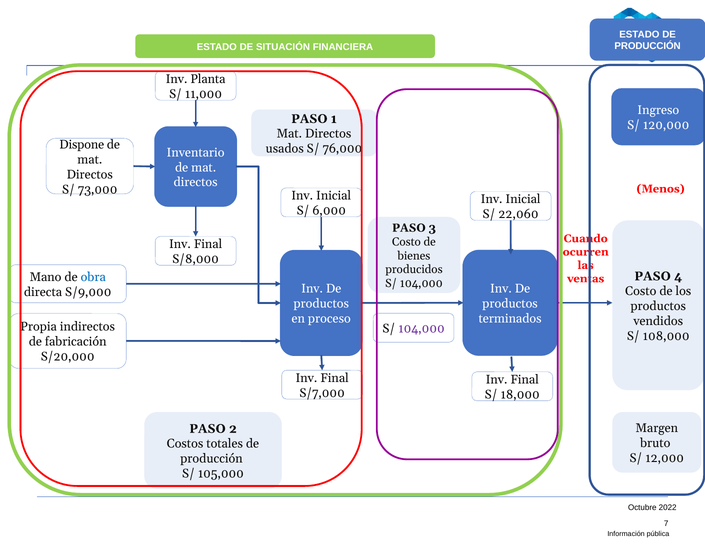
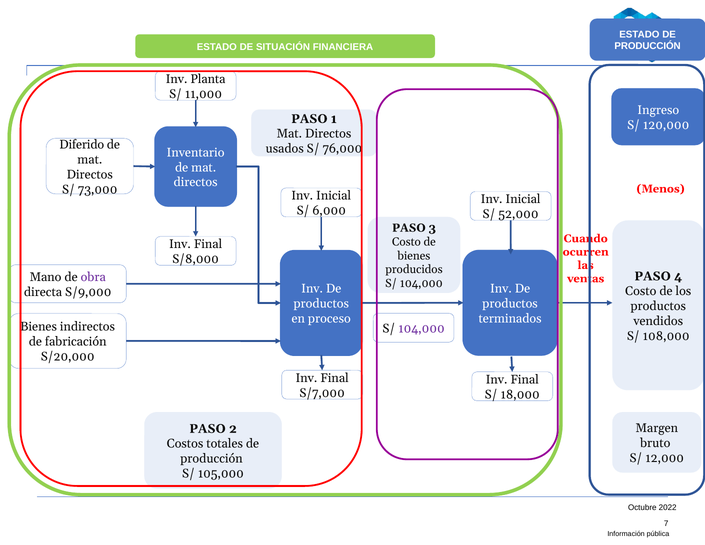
Dispone: Dispone -> Diferido (82, 144)
22,060: 22,060 -> 52,000 (519, 214)
obra colour: blue -> purple (93, 277)
Propia: Propia -> Bienes (39, 327)
